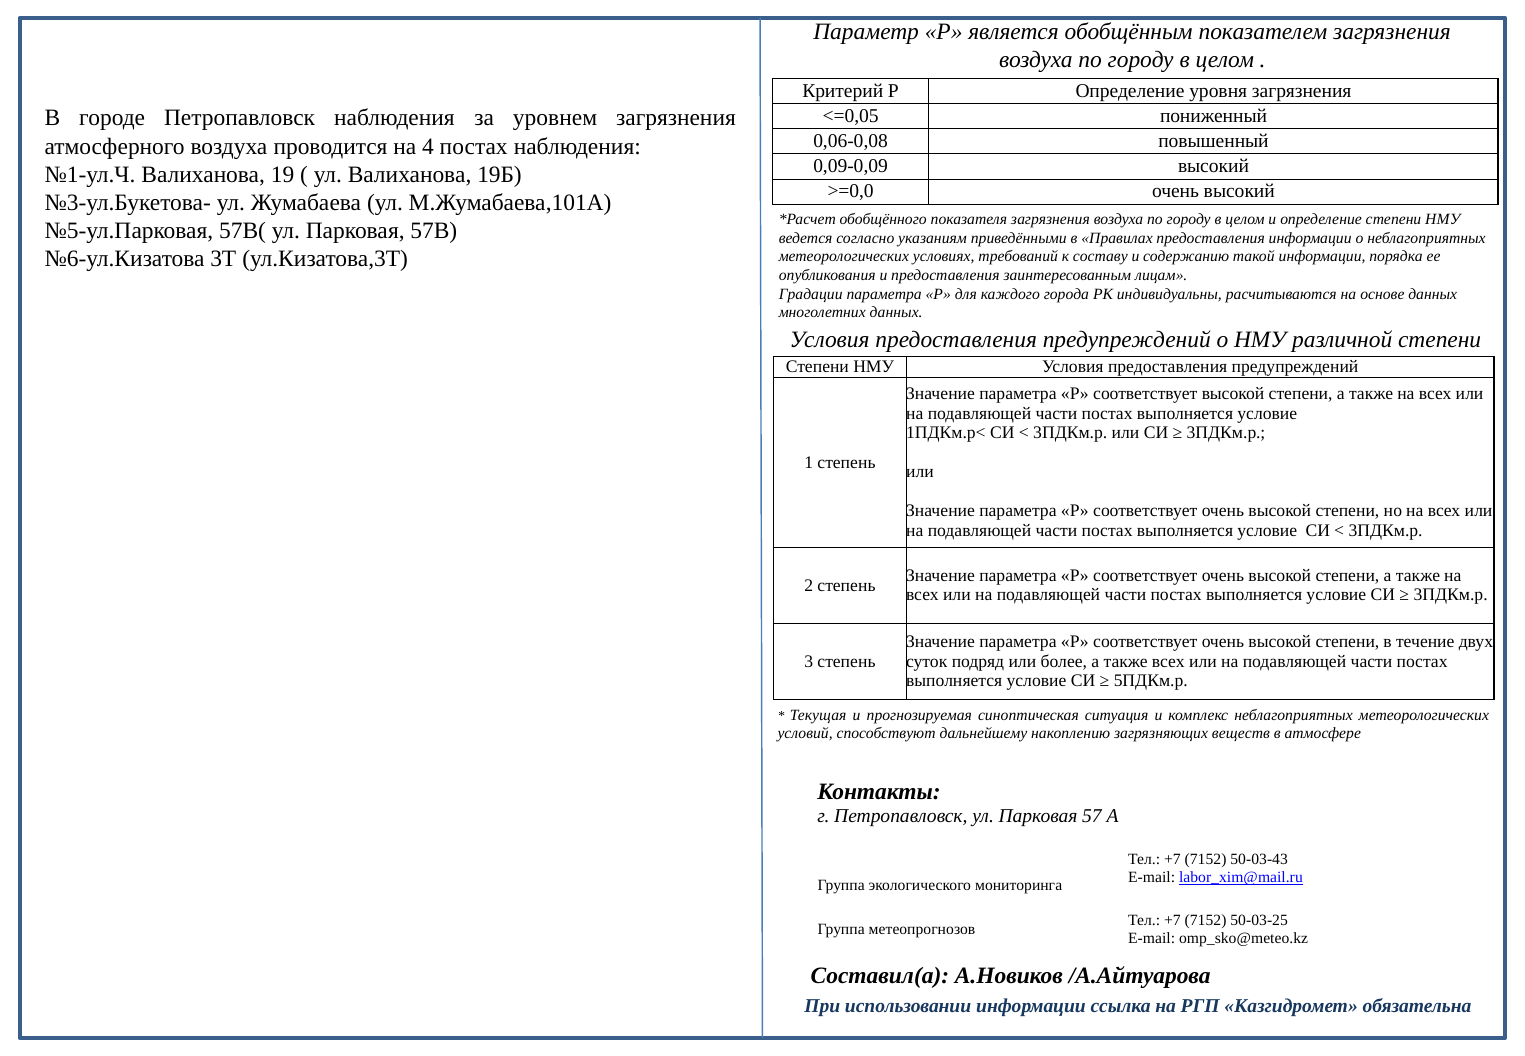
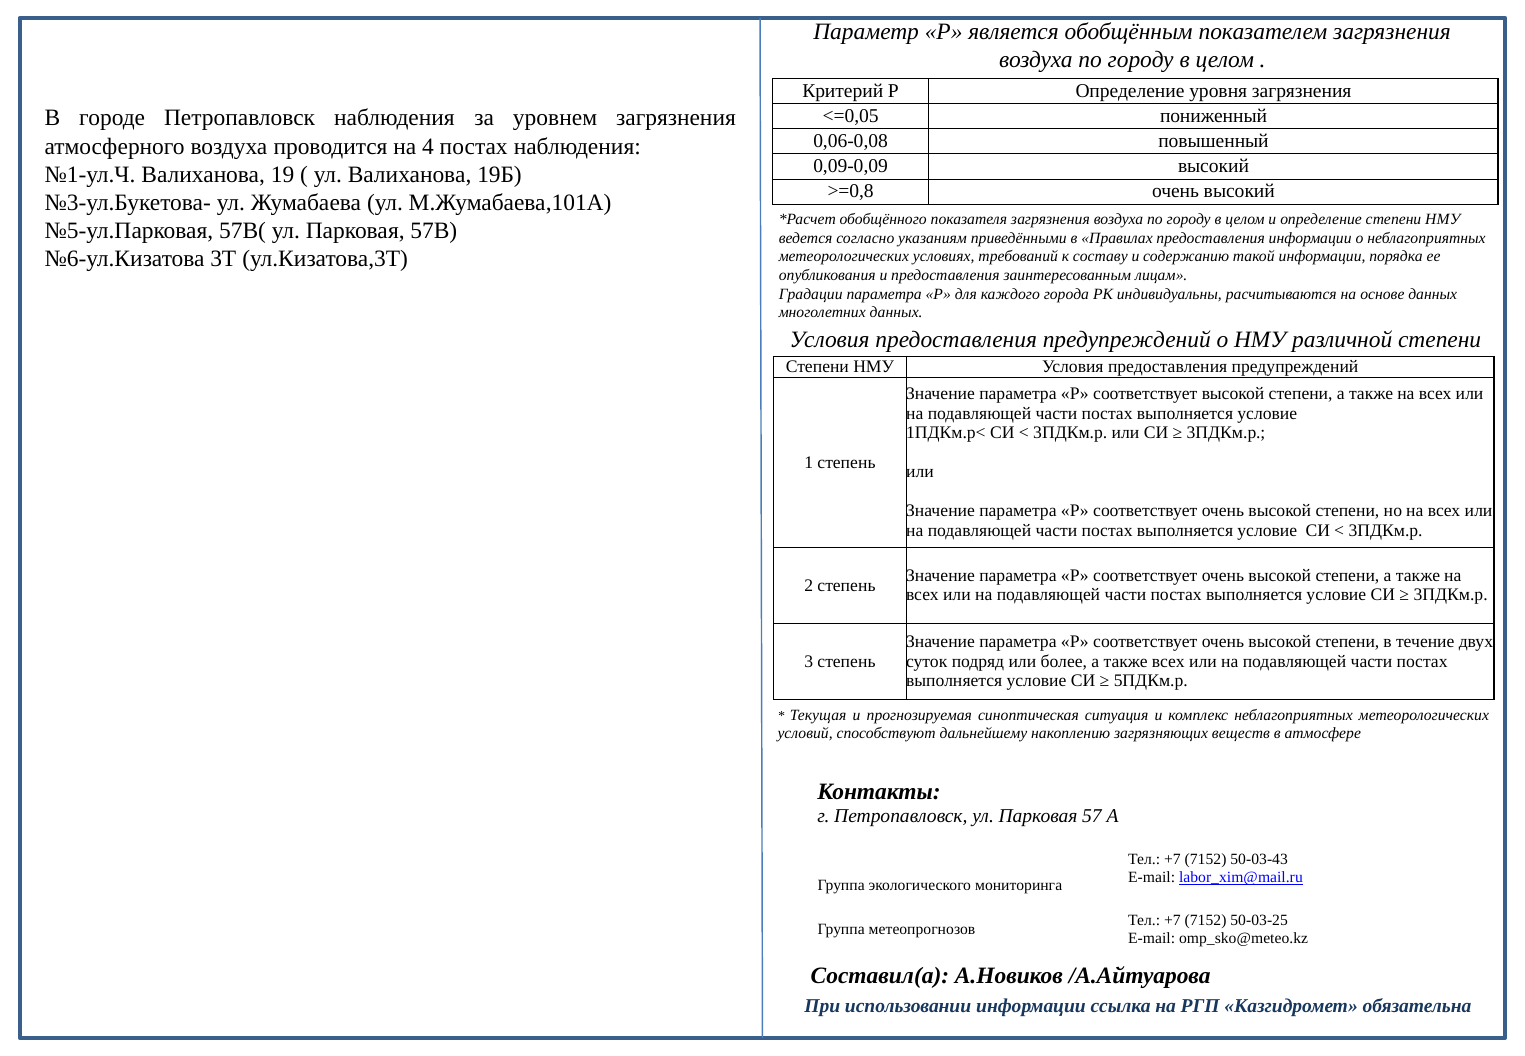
>=0,0: >=0,0 -> >=0,8 (851, 191)
